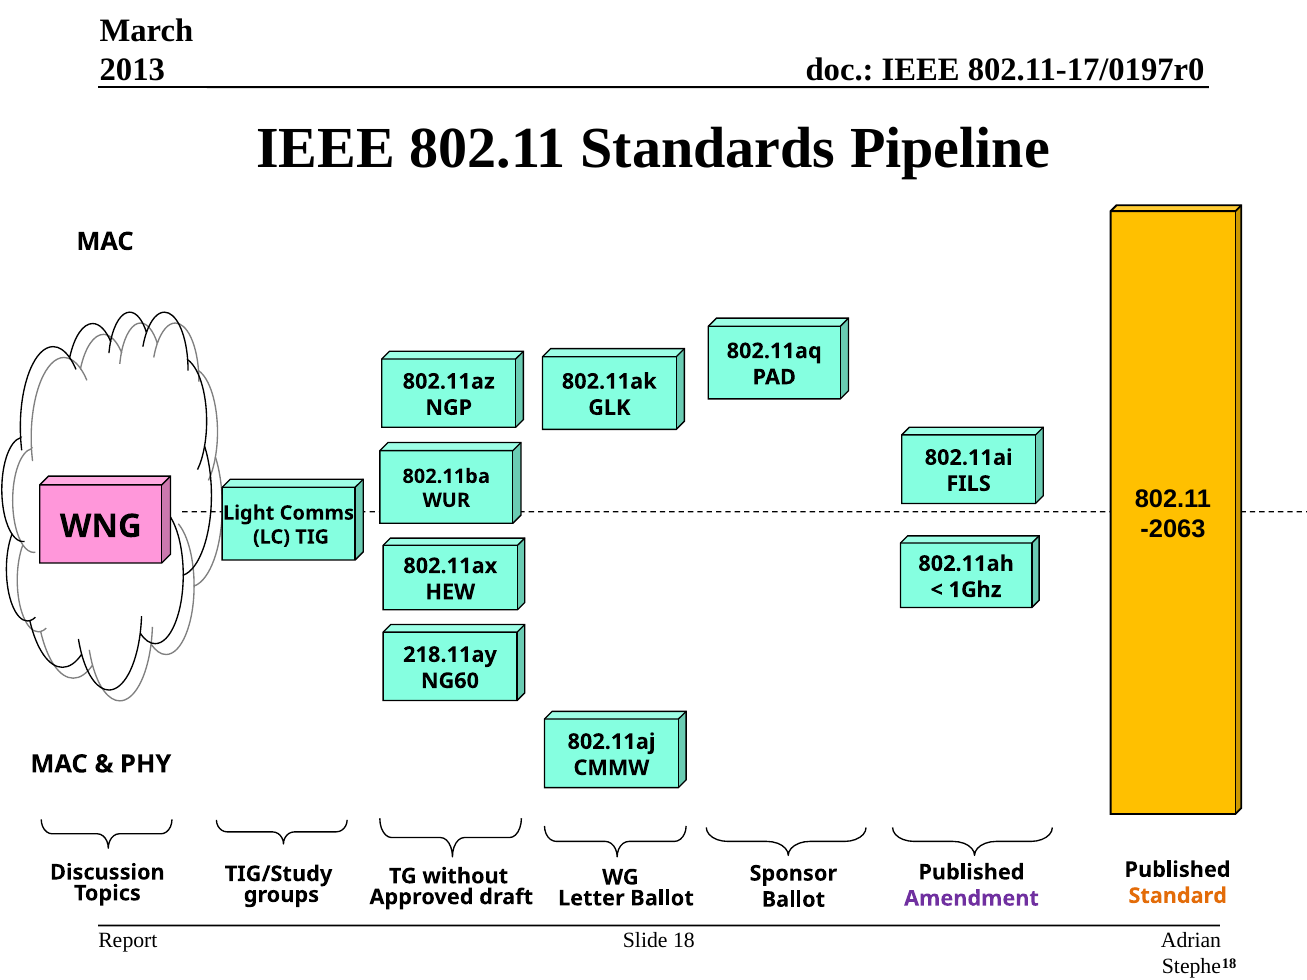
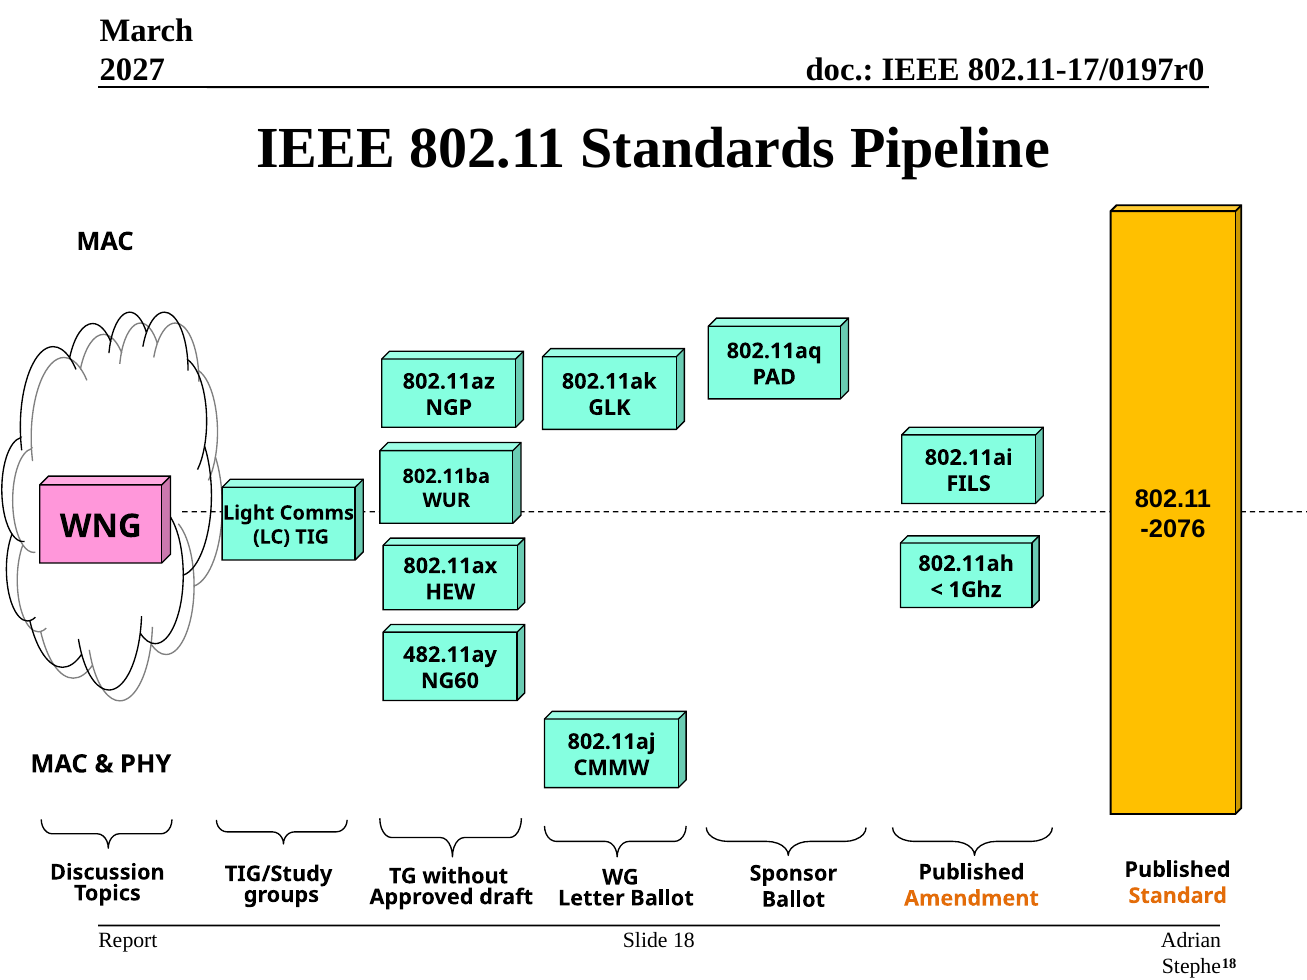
2013: 2013 -> 2027 (132, 70)
-2063: -2063 -> -2076 (1173, 530)
218.11ay: 218.11ay -> 482.11ay (450, 655)
Amendment colour: purple -> orange (971, 899)
